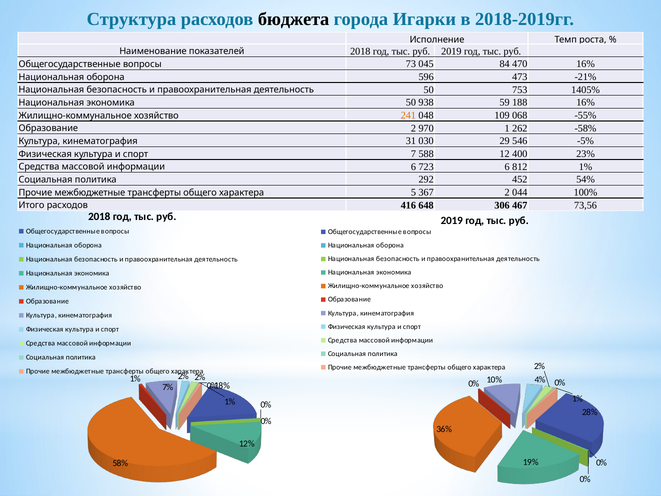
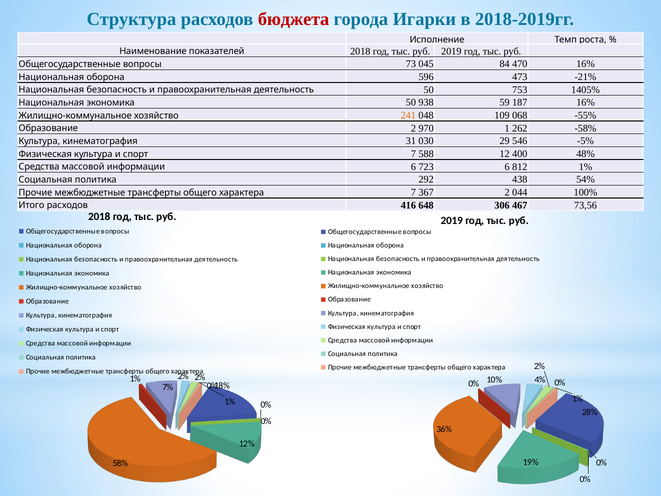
бюджета colour: black -> red (294, 19)
188: 188 -> 187 (520, 103)
23%: 23% -> 48% (586, 154)
452: 452 -> 438 (520, 180)
5: 5 -> 7 (413, 192)
